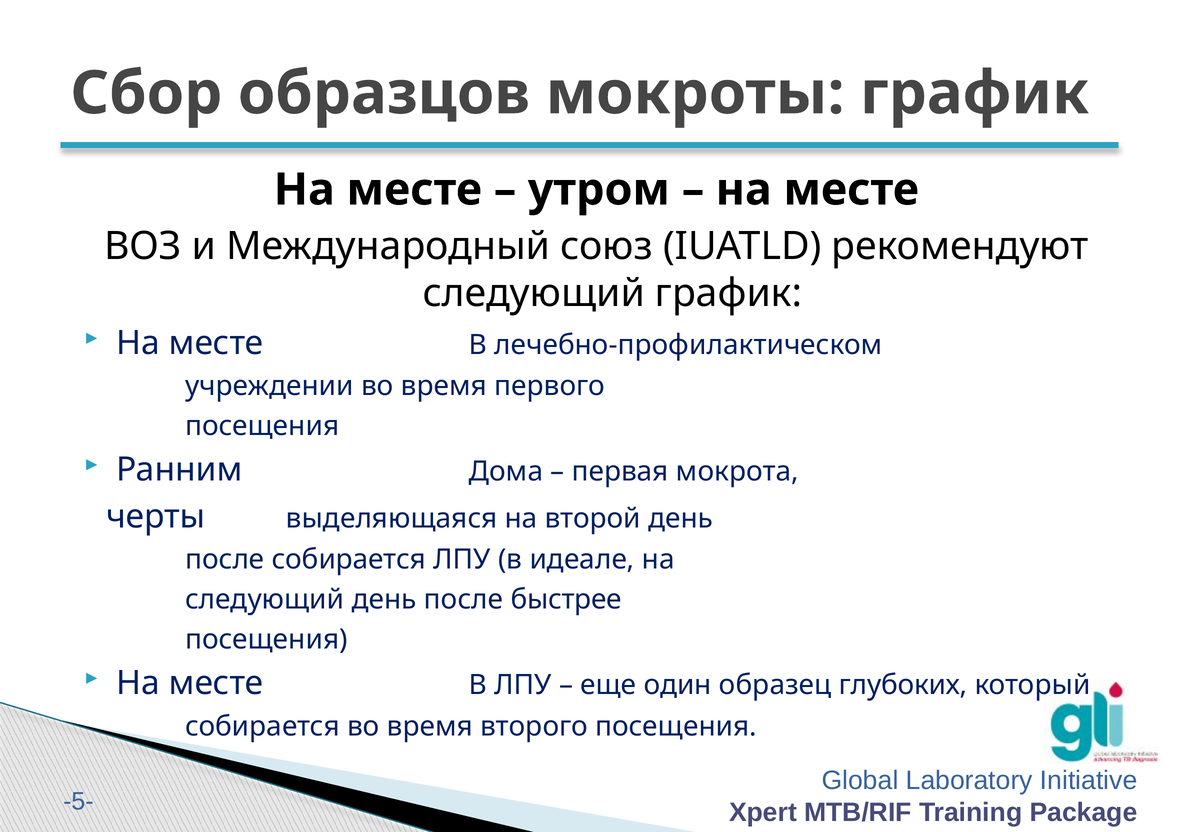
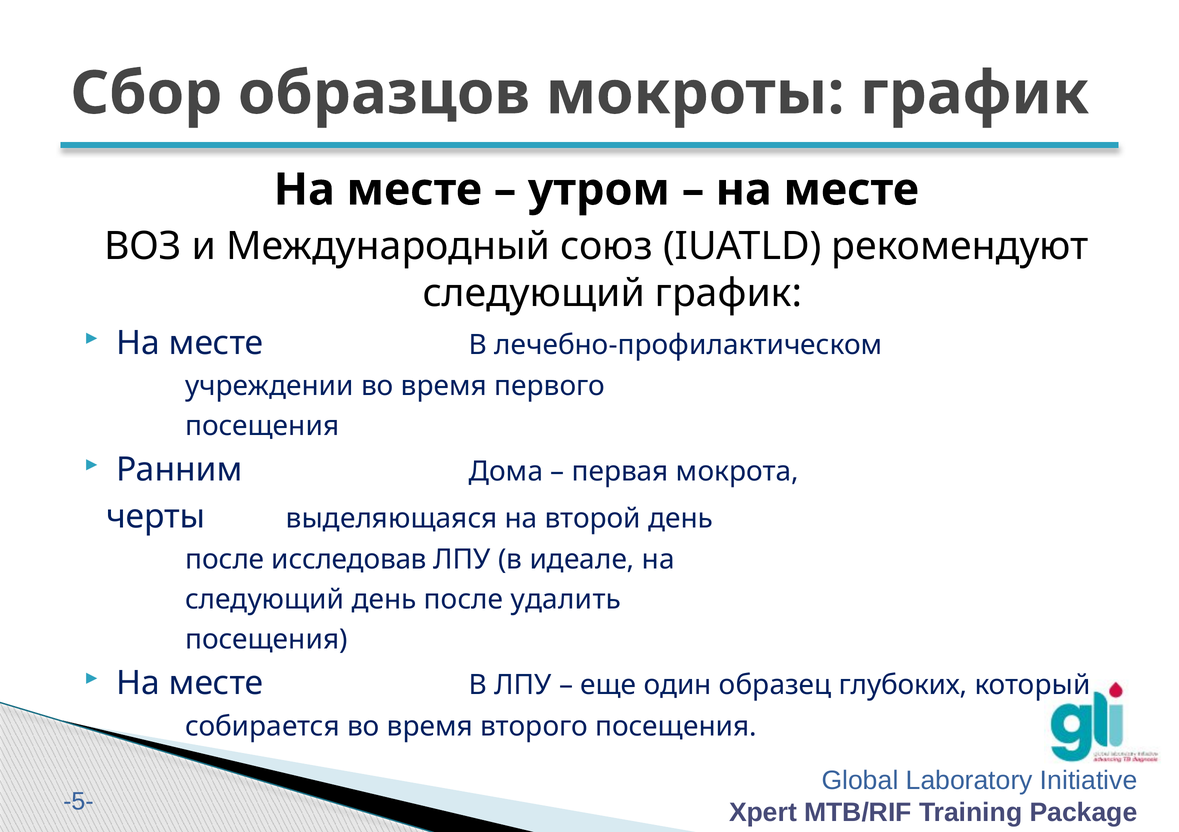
после собирается: собирается -> исследовав (349, 560)
быстрее: быстрее -> удалить (566, 600)
